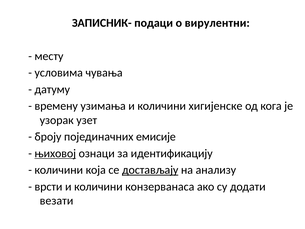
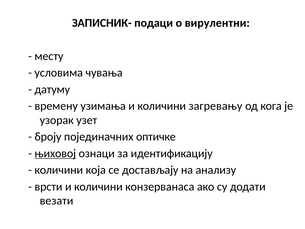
хигијенске: хигијенске -> загревању (215, 106)
емисије: емисије -> оптичке (156, 137)
достављају underline: present -> none (150, 170)
